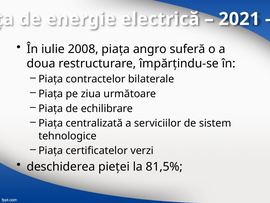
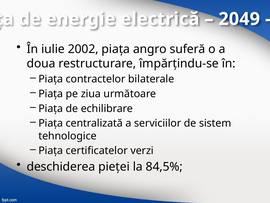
2021: 2021 -> 2049 (239, 19)
2008: 2008 -> 2002 (83, 49)
81,5%: 81,5% -> 84,5% (164, 166)
